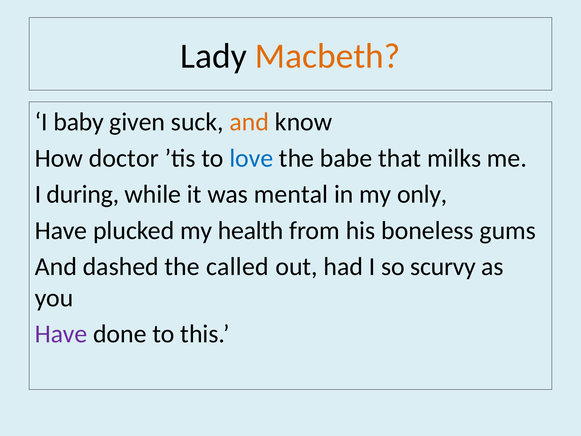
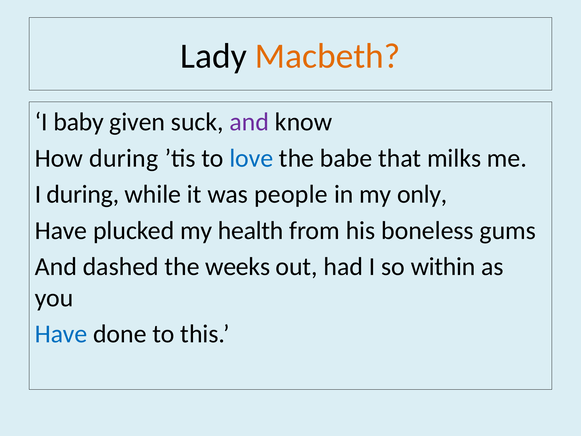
and colour: orange -> purple (249, 122)
How doctor: doctor -> during (124, 158)
mental: mental -> people (291, 194)
called: called -> weeks (238, 267)
scurvy: scurvy -> within (443, 267)
Have colour: purple -> blue (61, 334)
